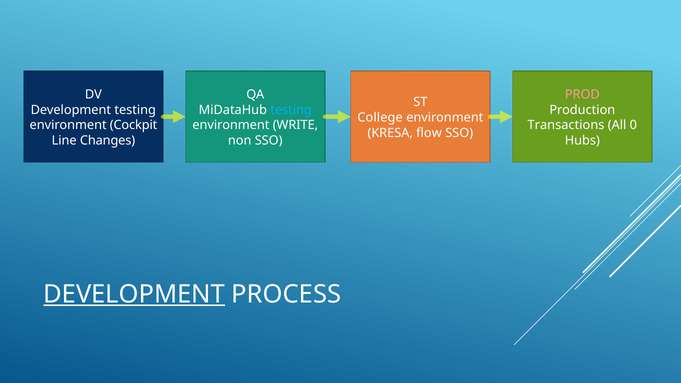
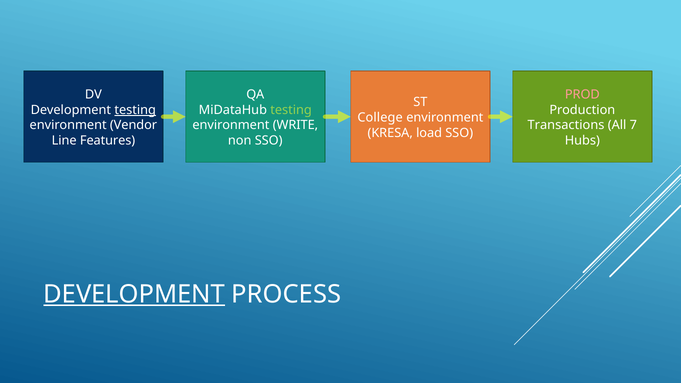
testing underline: none -> present (135, 110)
testing colour: light blue -> light green (291, 110)
Cockpit: Cockpit -> Vendor (134, 125)
0: 0 -> 7 (633, 125)
flow: flow -> load (429, 133)
Changes: Changes -> Features (108, 141)
